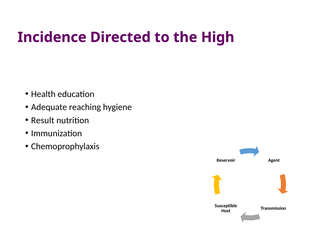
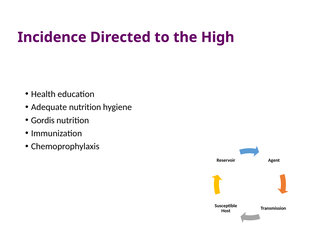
Adequate reaching: reaching -> nutrition (85, 107)
Result: Result -> Gordis (43, 120)
